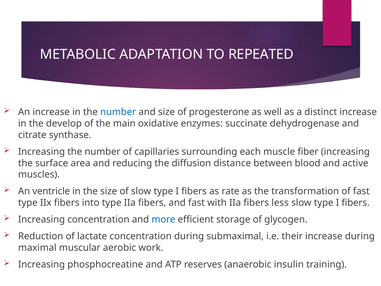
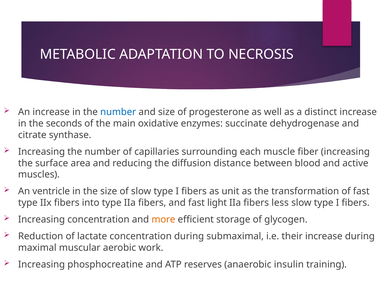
REPEATED: REPEATED -> NECROSIS (261, 54)
develop: develop -> seconds (64, 123)
rate: rate -> unit (230, 191)
with: with -> light (217, 203)
more colour: blue -> orange (163, 219)
